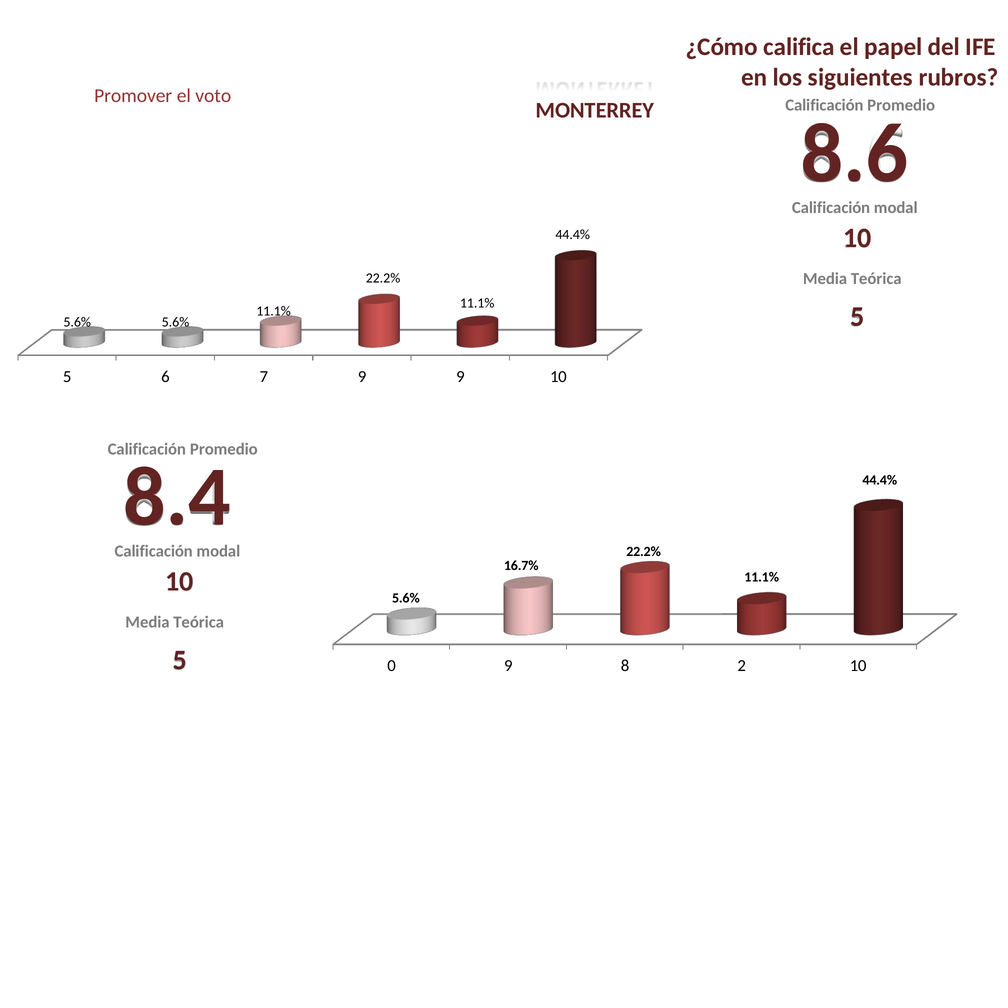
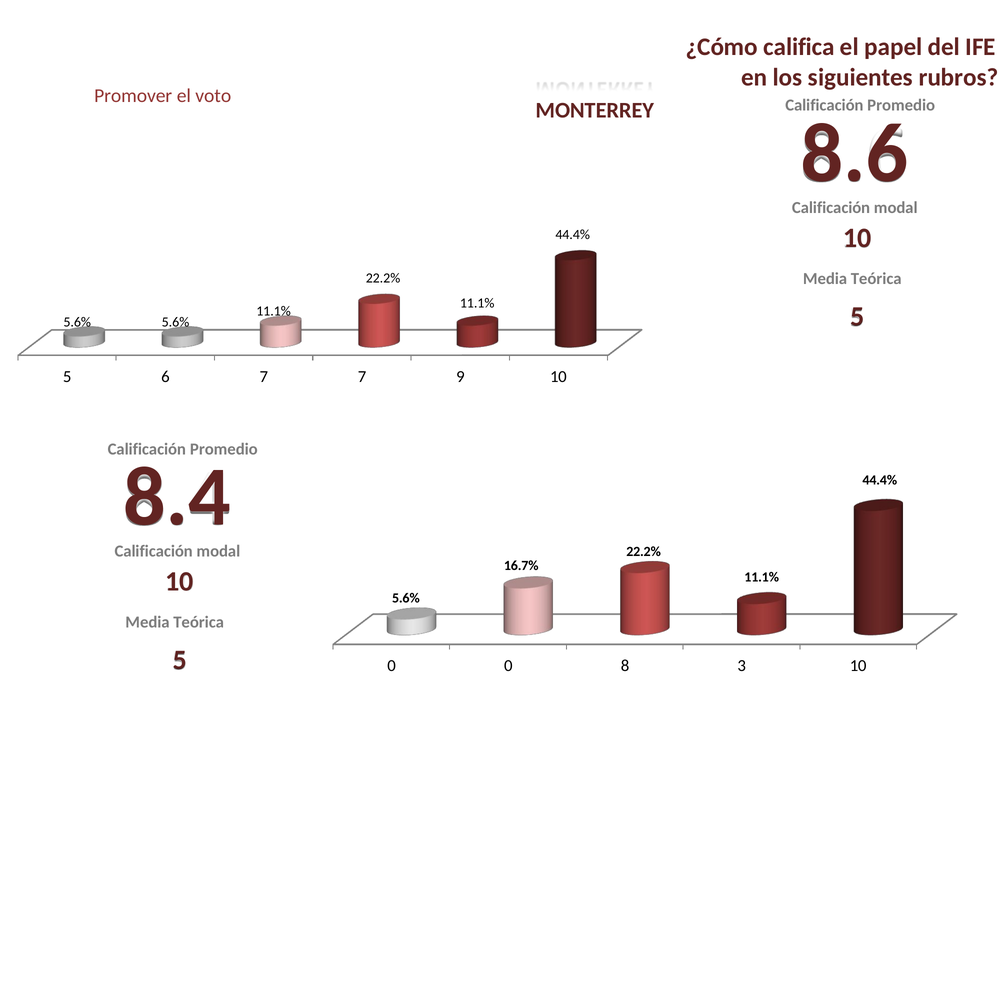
7 9: 9 -> 7 (362, 377)
0 9: 9 -> 0 (508, 666)
2: 2 -> 3 (742, 666)
